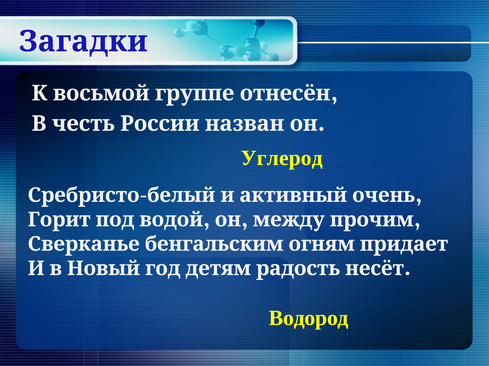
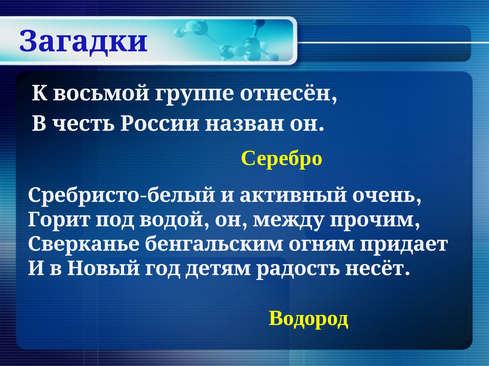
Углерод: Углерод -> Серебро (282, 158)
